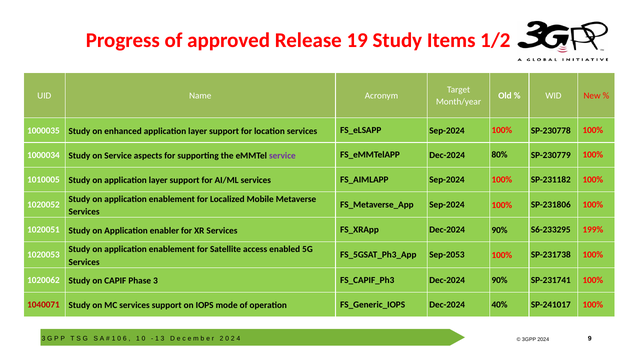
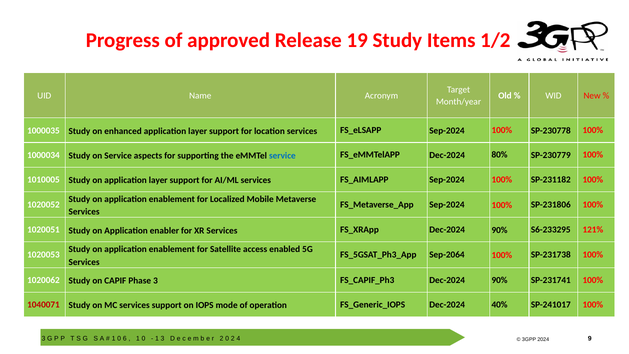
service colour: purple -> blue (282, 156)
199%: 199% -> 121% (593, 230)
Sep-2053: Sep-2053 -> Sep-2064 (447, 255)
